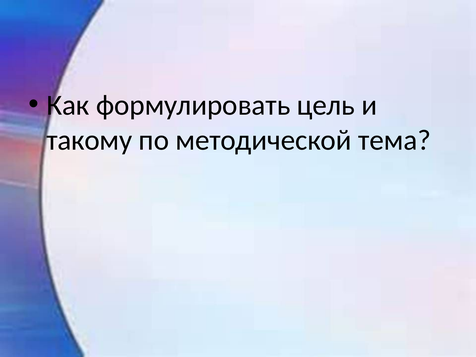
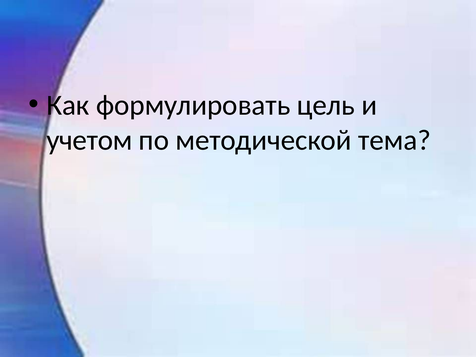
такому: такому -> учетом (89, 140)
